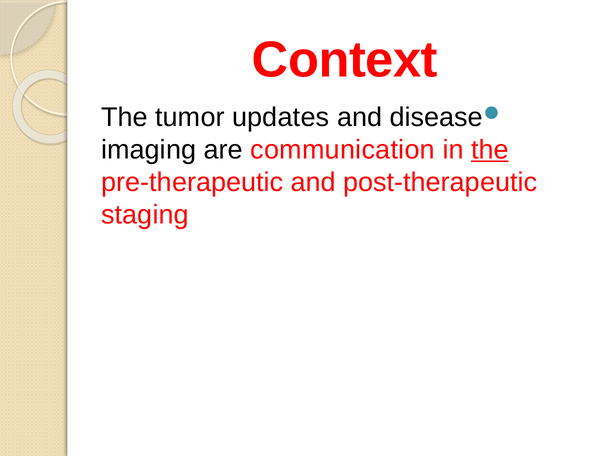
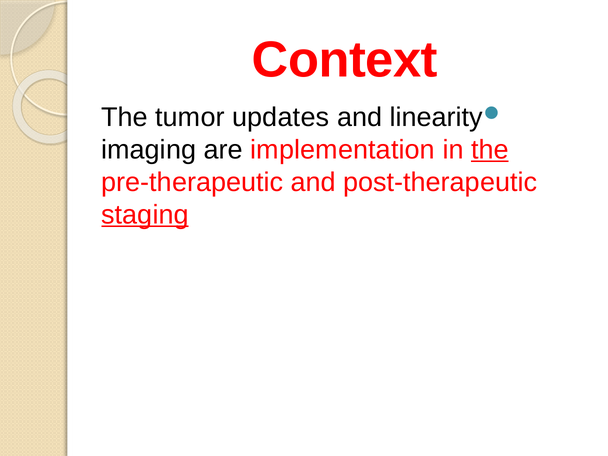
disease: disease -> linearity (436, 117)
communication: communication -> implementation (343, 150)
staging underline: none -> present (145, 215)
